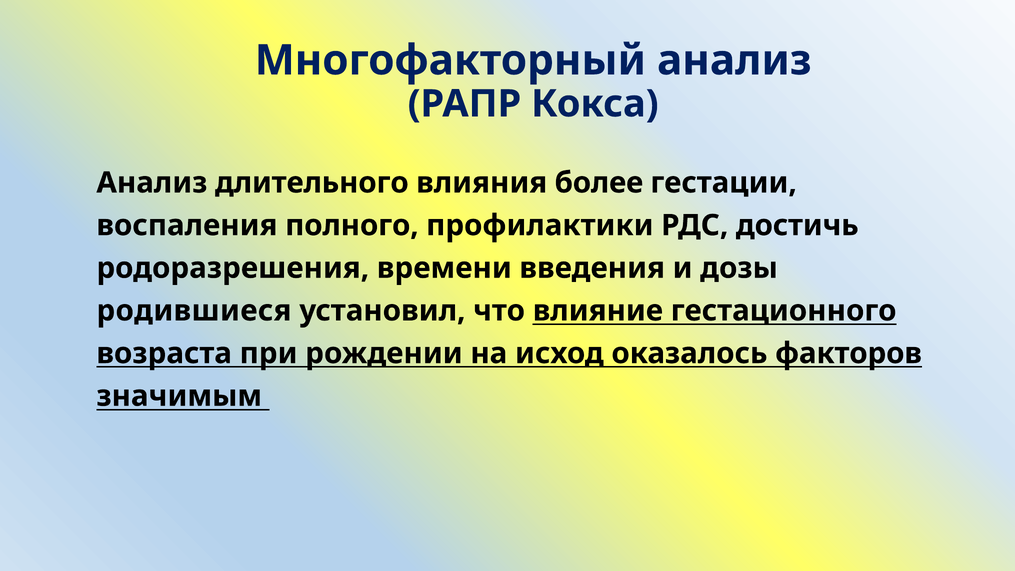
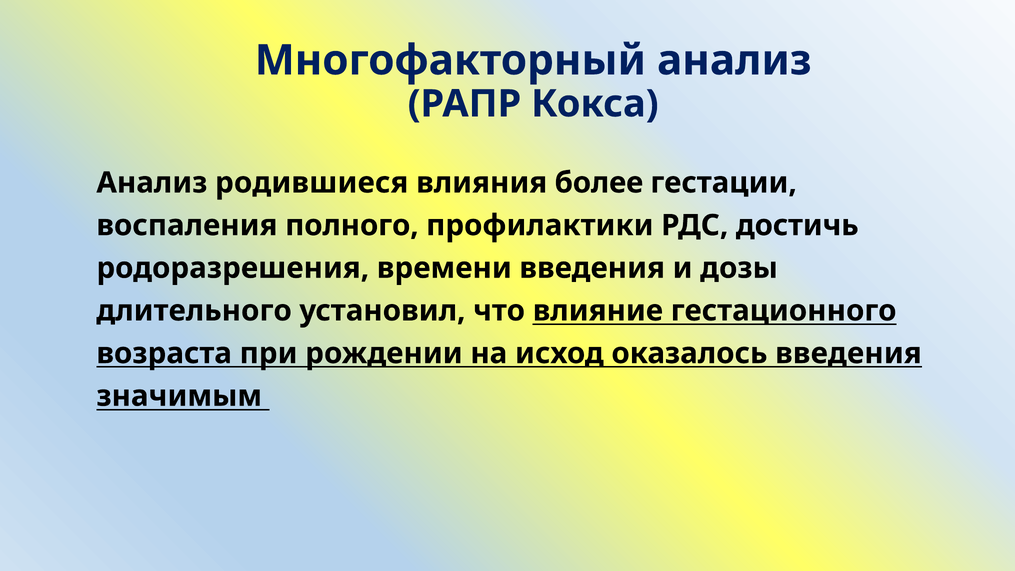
длительного: длительного -> родившиеся (312, 183)
родившиеся: родившиеся -> длительного (194, 311)
оказалось факторов: факторов -> введения (848, 353)
